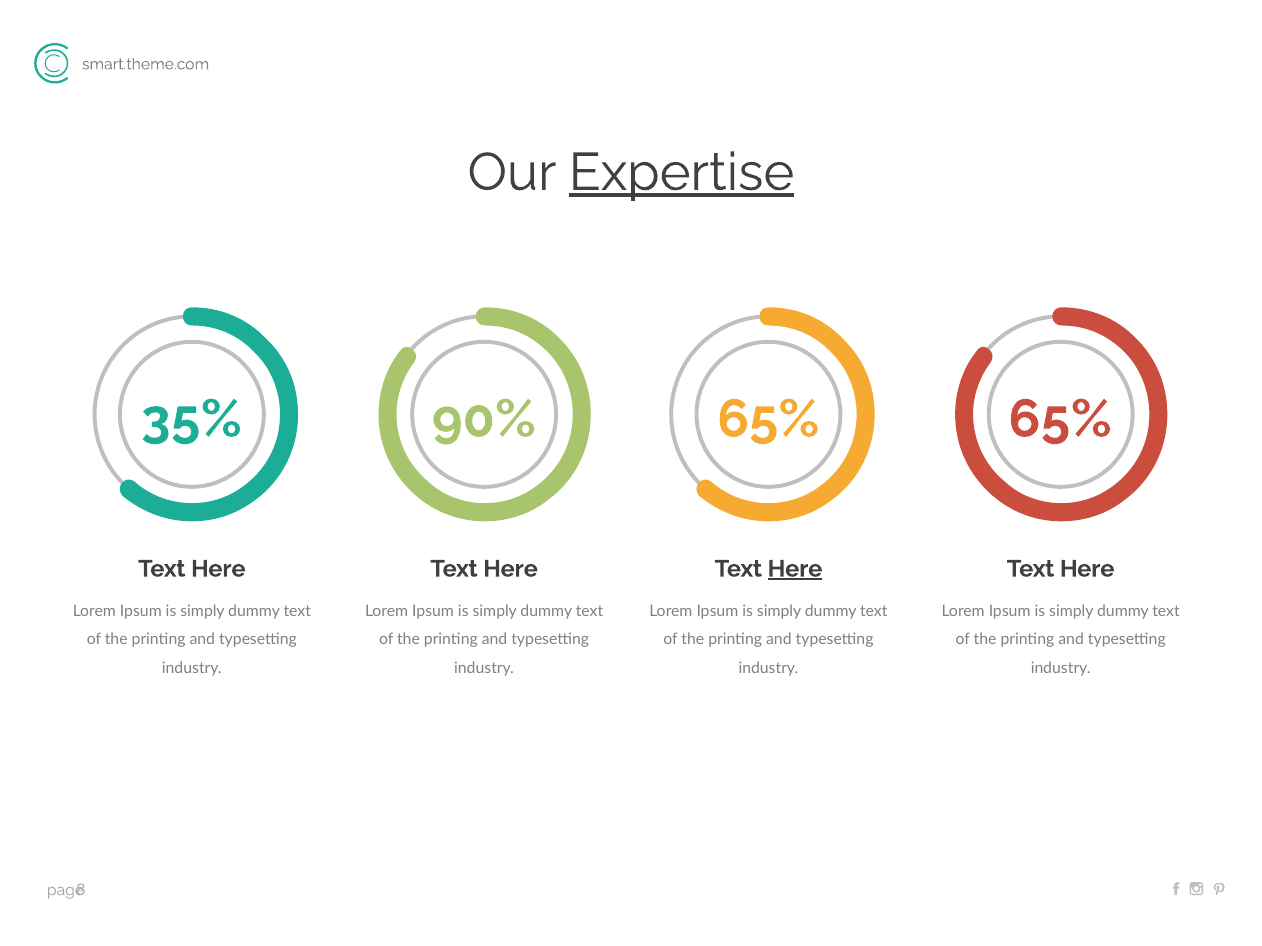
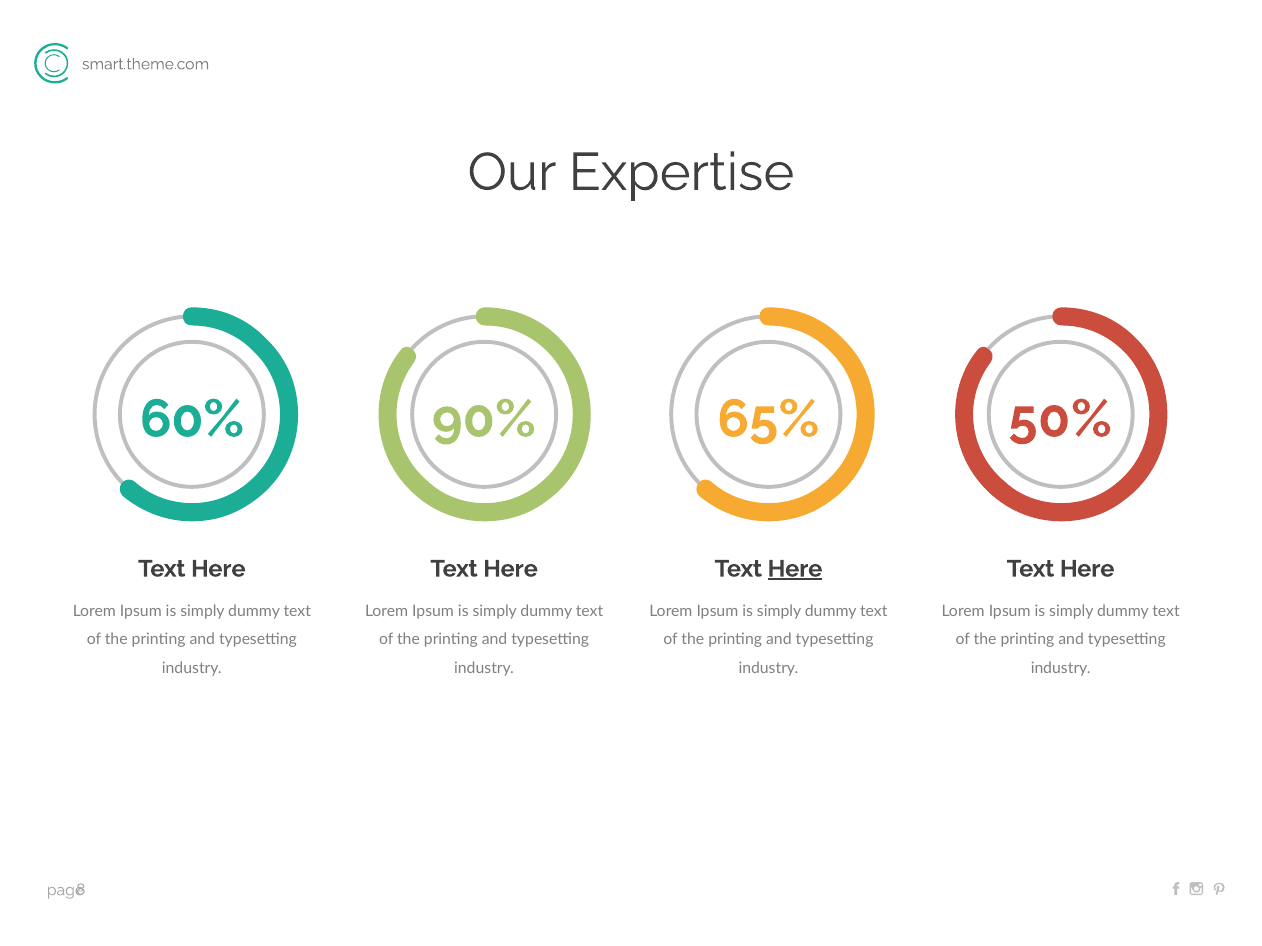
Expertise underline: present -> none (682, 173)
35%: 35% -> 60% (192, 419)
65% 65%: 65% -> 50% (1060, 419)
